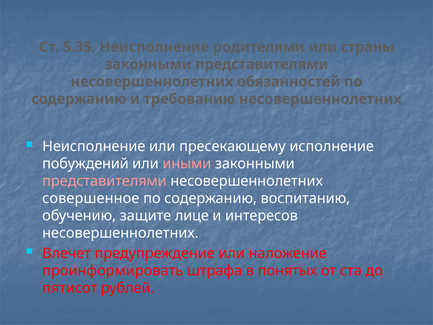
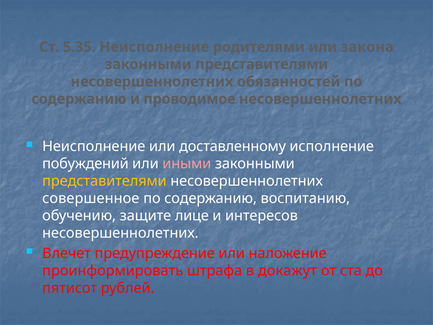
страны: страны -> закона (367, 47)
требованию: требованию -> проводимое (189, 99)
пресекающему: пресекающему -> доставленному (233, 146)
представителями colour: pink -> yellow (104, 181)
понятых: понятых -> докажут (287, 271)
